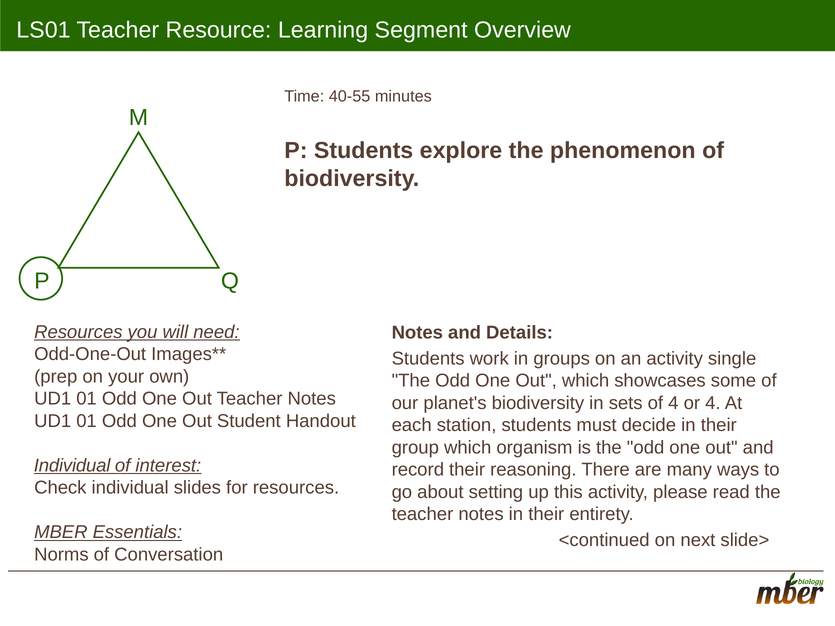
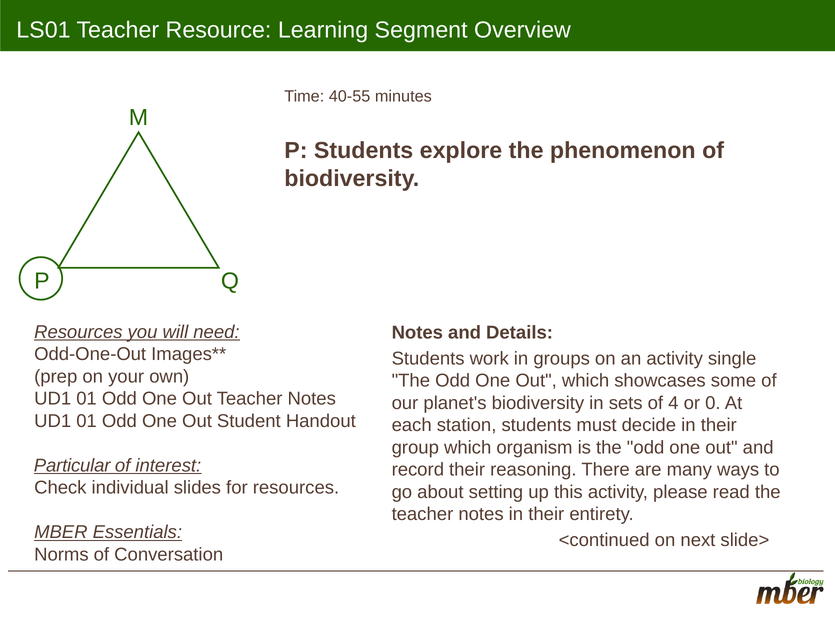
or 4: 4 -> 0 (713, 403)
Individual: Individual -> Particular (72, 466)
